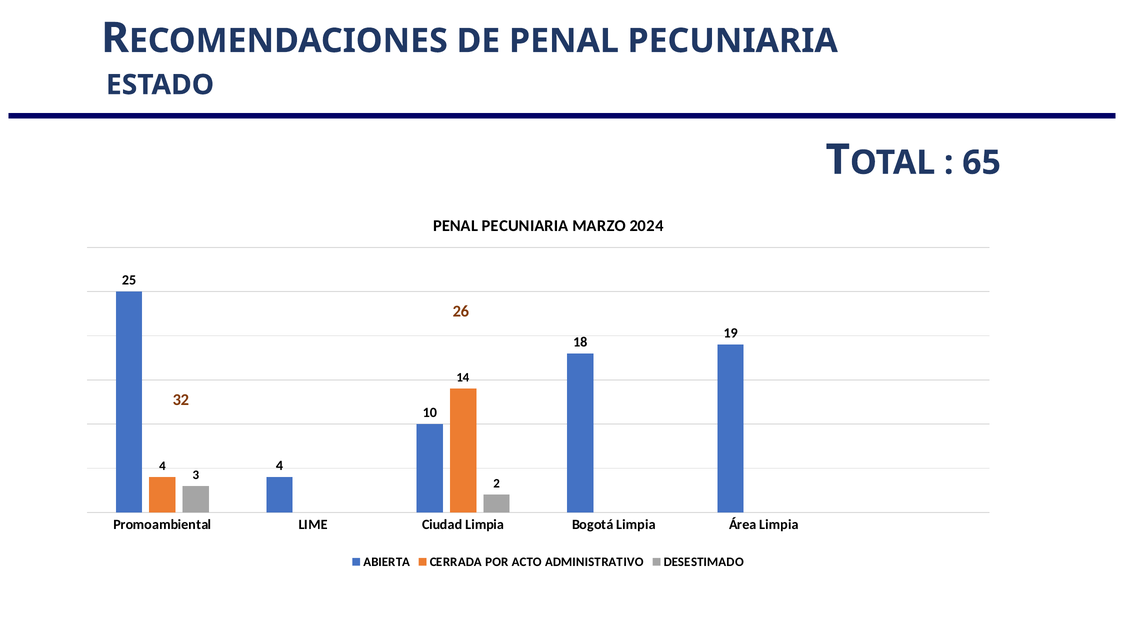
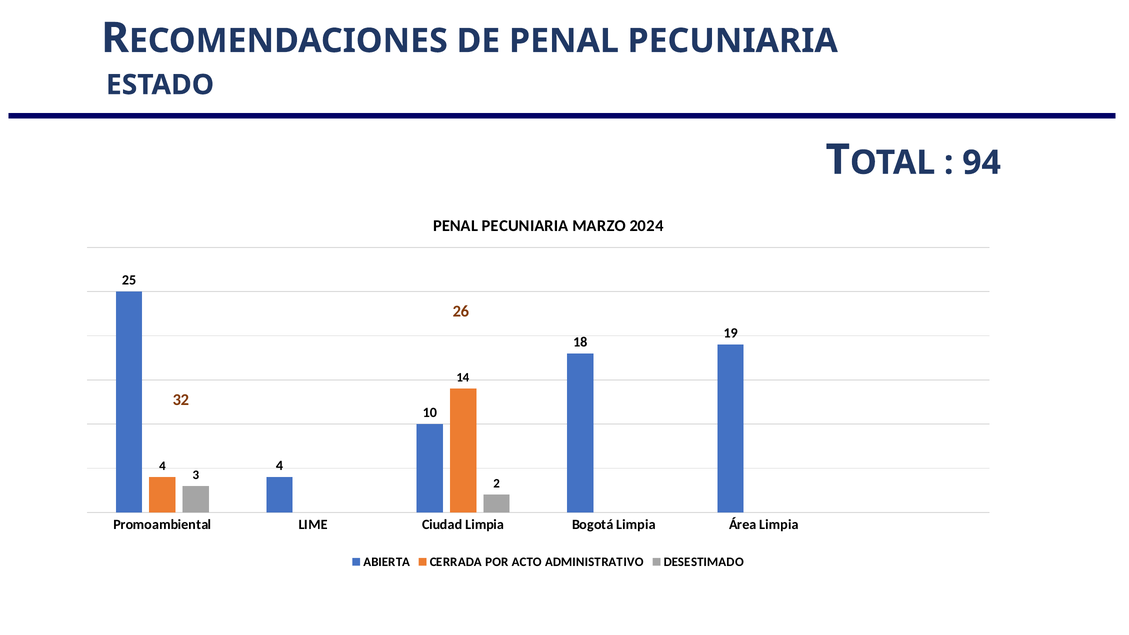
65: 65 -> 94 (982, 163)
